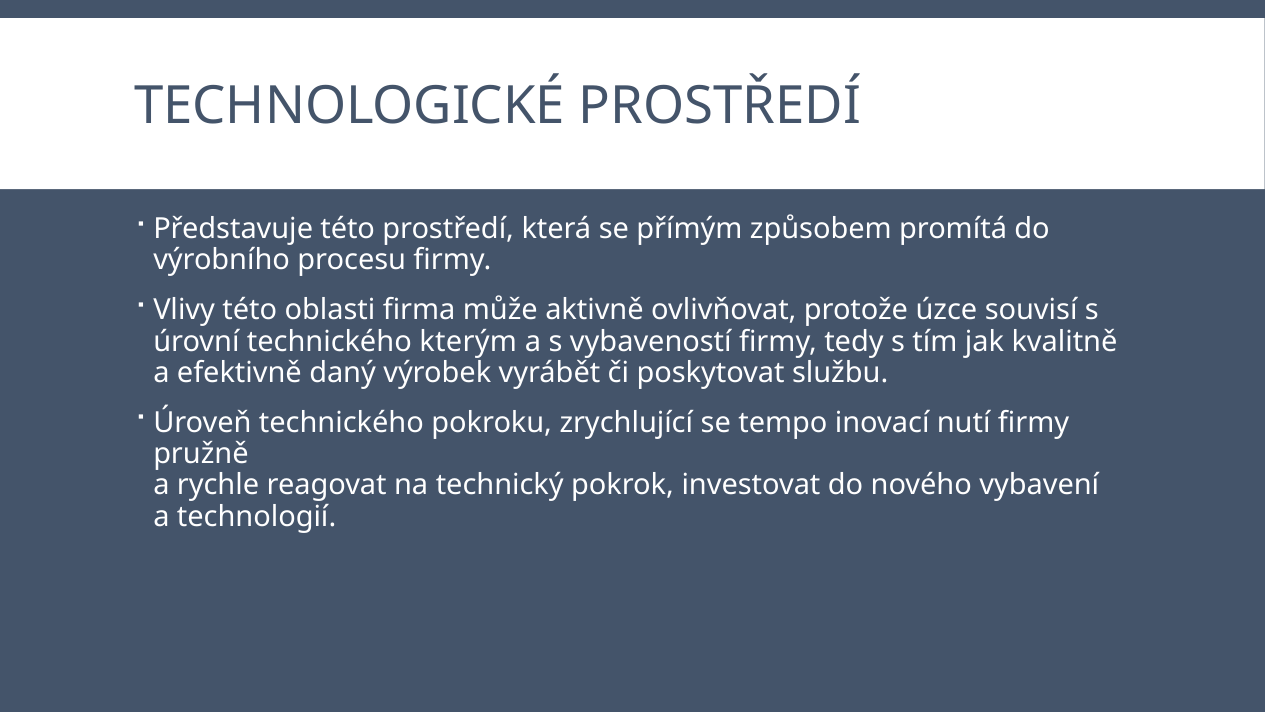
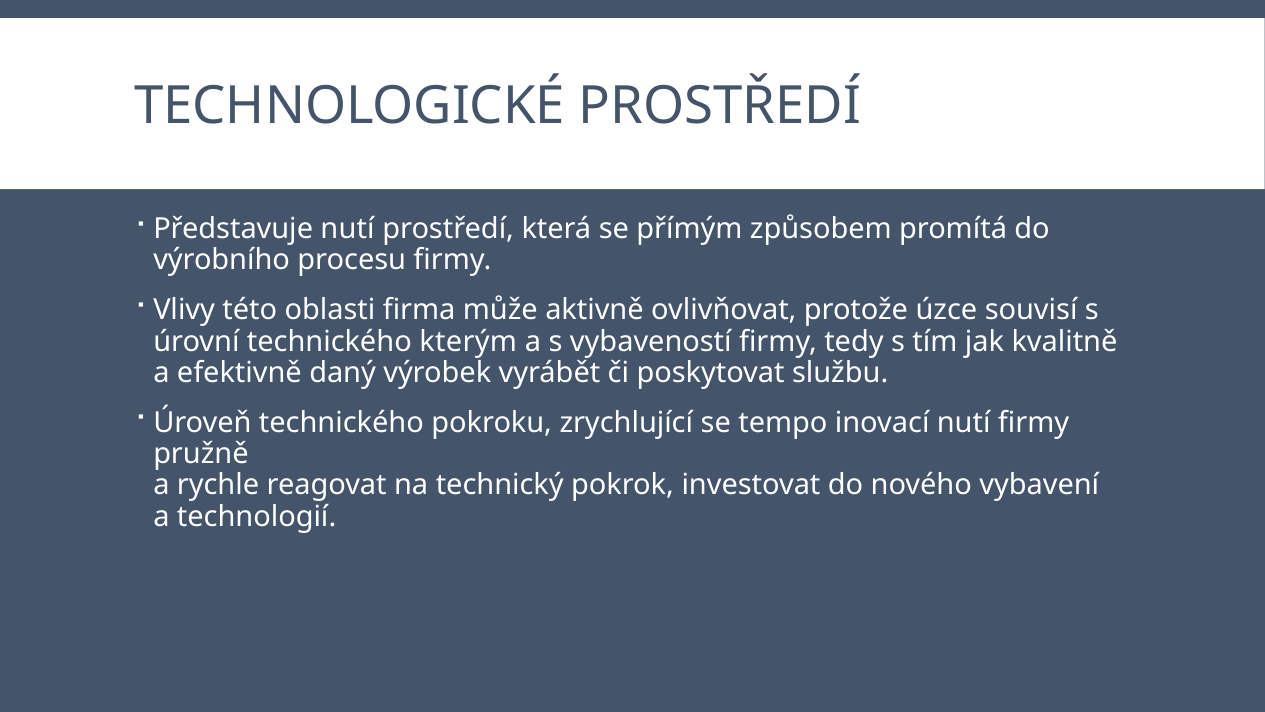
Představuje této: této -> nutí (348, 229)
